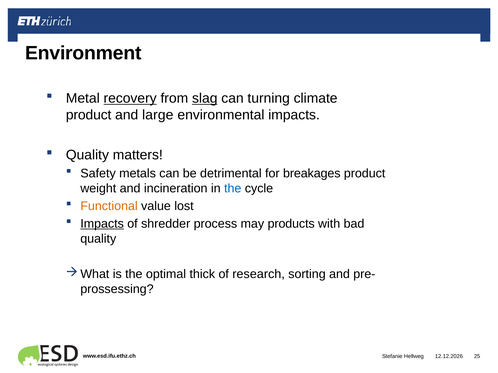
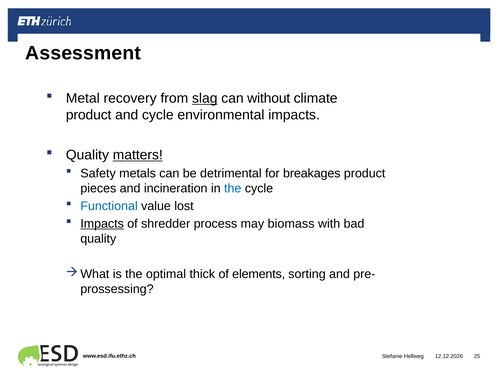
Environment: Environment -> Assessment (83, 53)
recovery underline: present -> none (130, 99)
turning: turning -> without (269, 99)
and large: large -> cycle (158, 115)
matters underline: none -> present (138, 155)
weight: weight -> pieces (98, 189)
Functional colour: orange -> blue (109, 206)
products: products -> biomass (291, 224)
research: research -> elements (259, 274)
